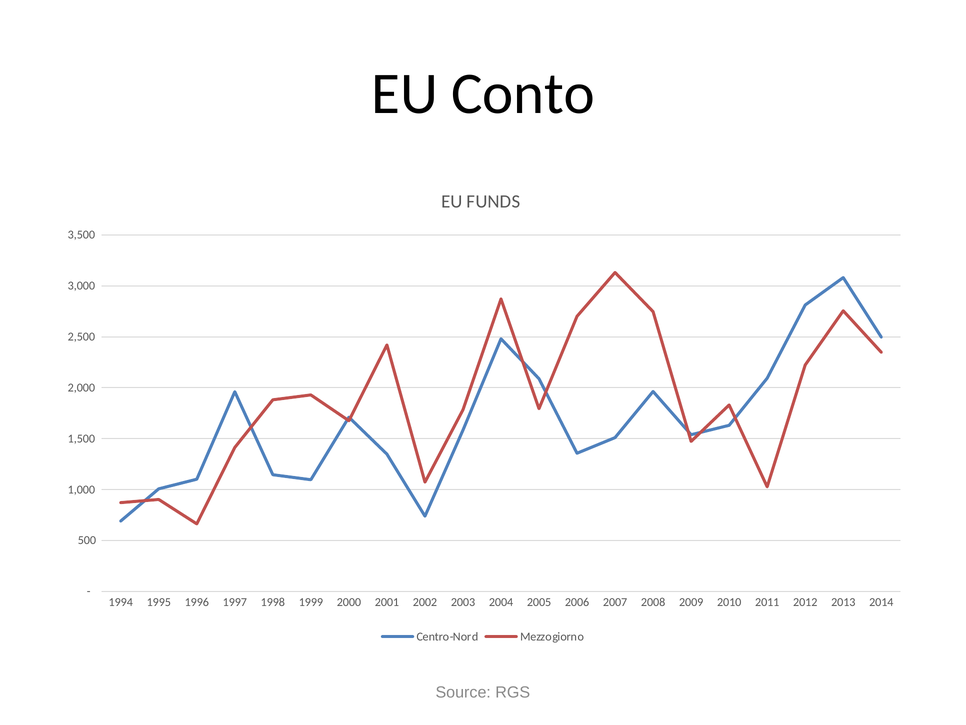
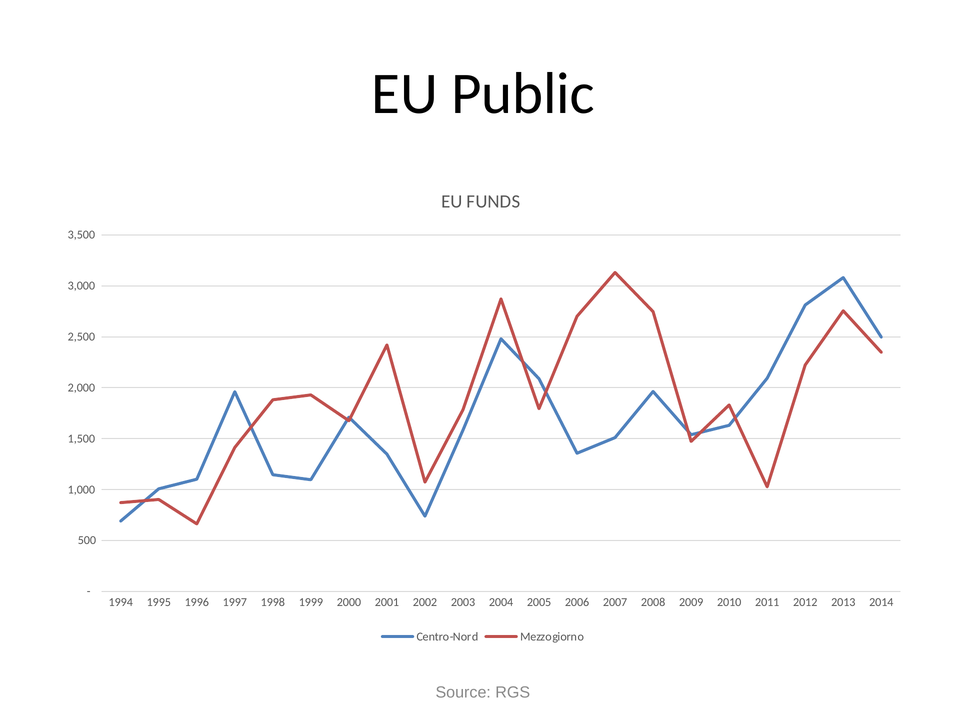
Conto: Conto -> Public (523, 94)
